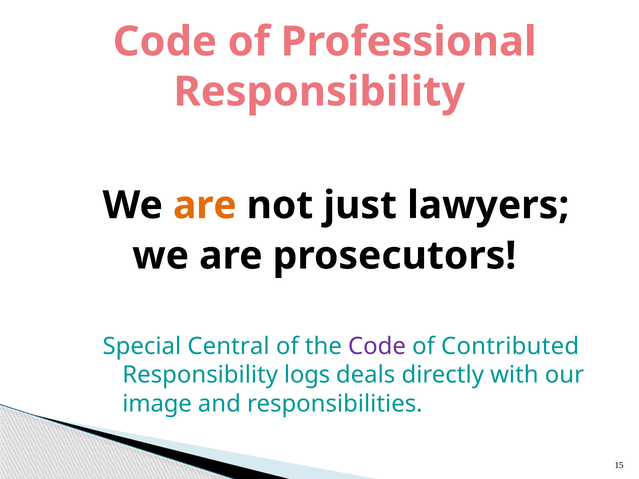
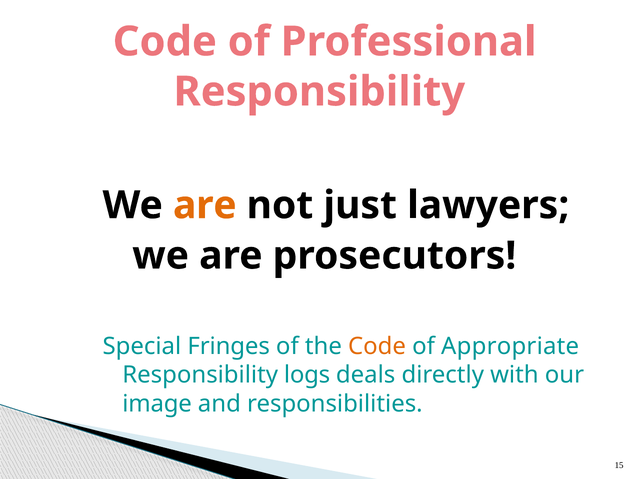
Central: Central -> Fringes (229, 346)
Code colour: purple -> orange (377, 346)
Contributed: Contributed -> Appropriate (510, 346)
